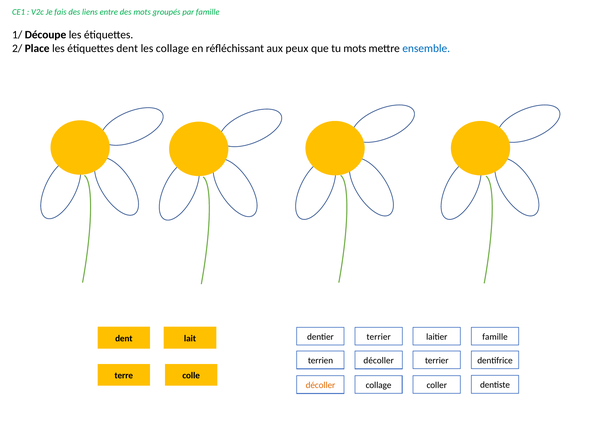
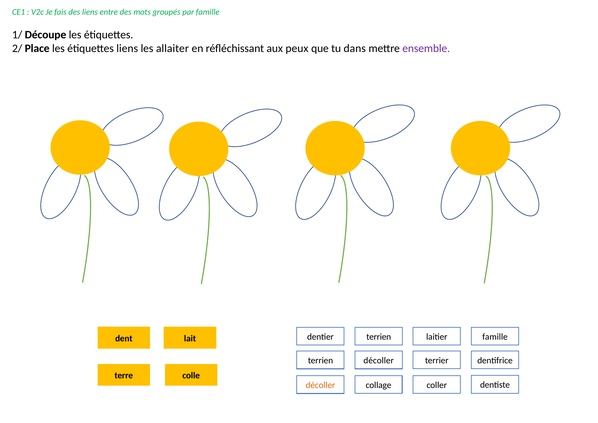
étiquettes dent: dent -> liens (127, 48)
les collage: collage -> allaiter (172, 48)
tu mots: mots -> dans (355, 48)
ensemble colour: blue -> purple (426, 48)
dentier terrier: terrier -> terrien (379, 337)
